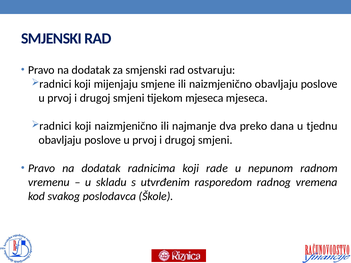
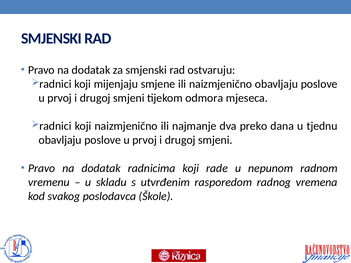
tijekom mjeseca: mjeseca -> odmora (204, 98)
